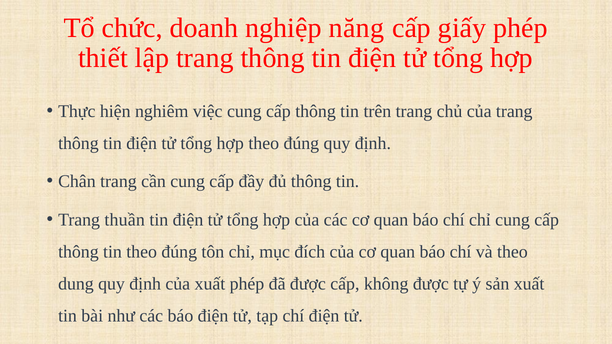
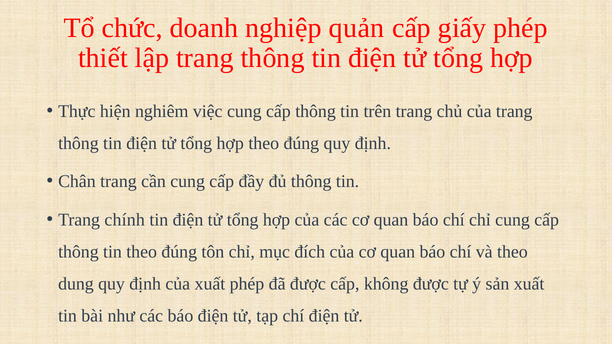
năng: năng -> quản (357, 28)
thuần: thuần -> chính (125, 220)
